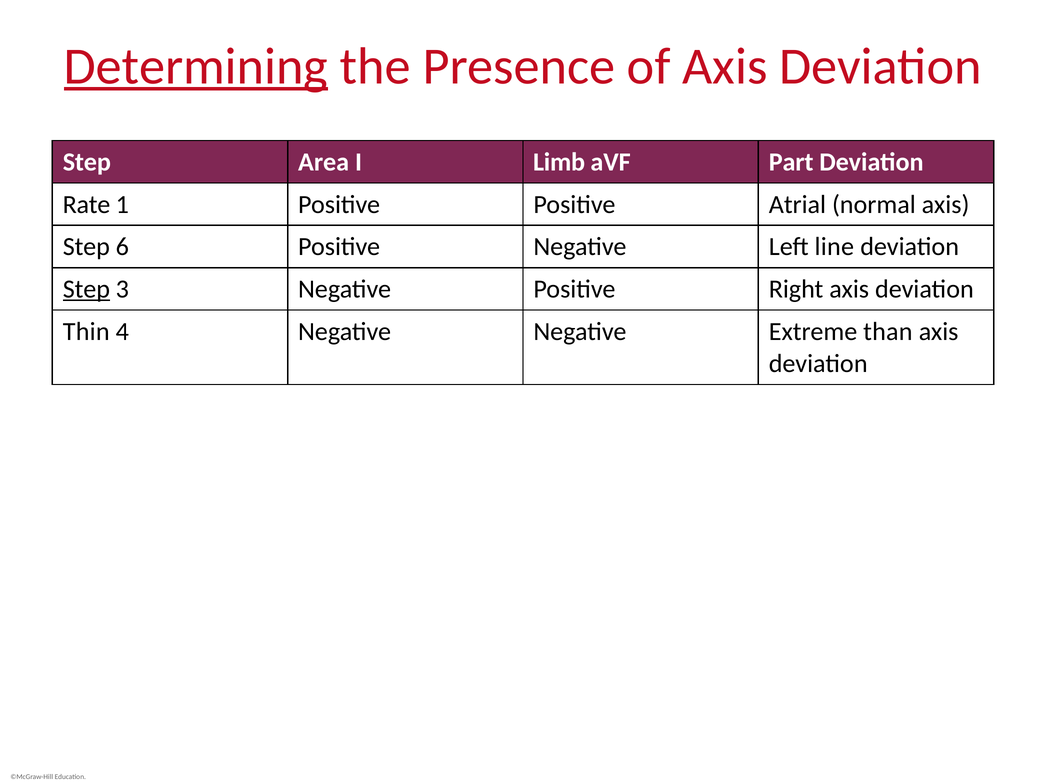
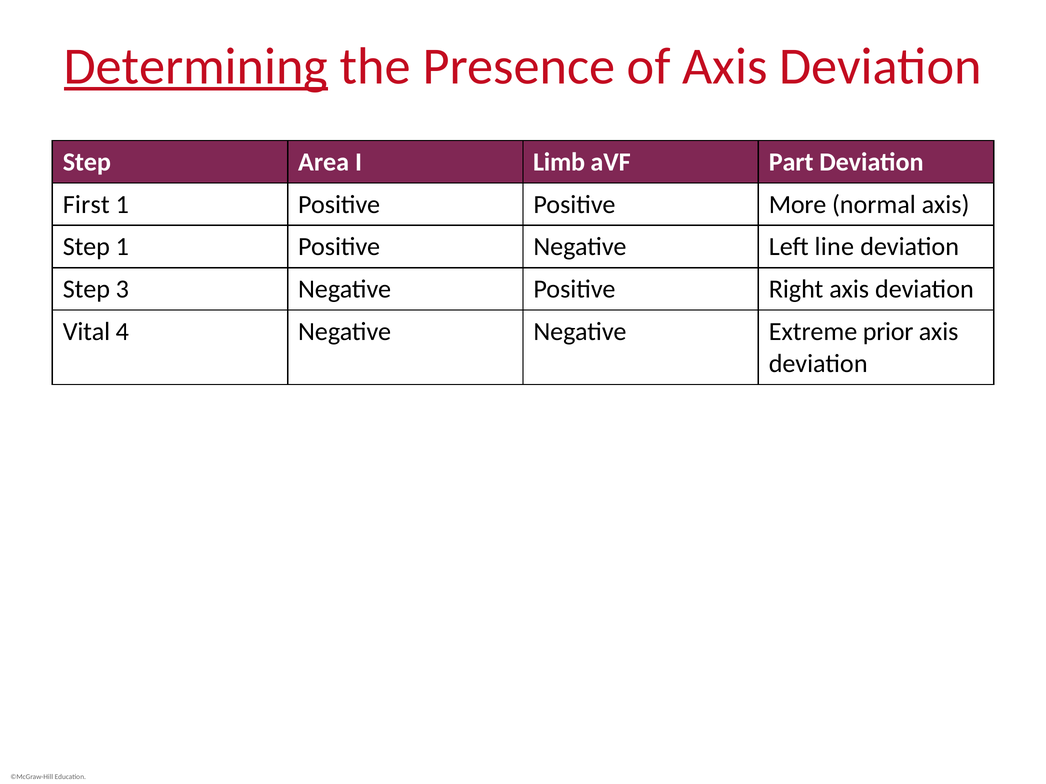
Rate: Rate -> First (86, 205)
Atrial: Atrial -> More (798, 205)
Step 6: 6 -> 1 (122, 247)
Step underline: present -> none (86, 289)
Thin: Thin -> Vital (86, 332)
than: than -> prior (888, 332)
